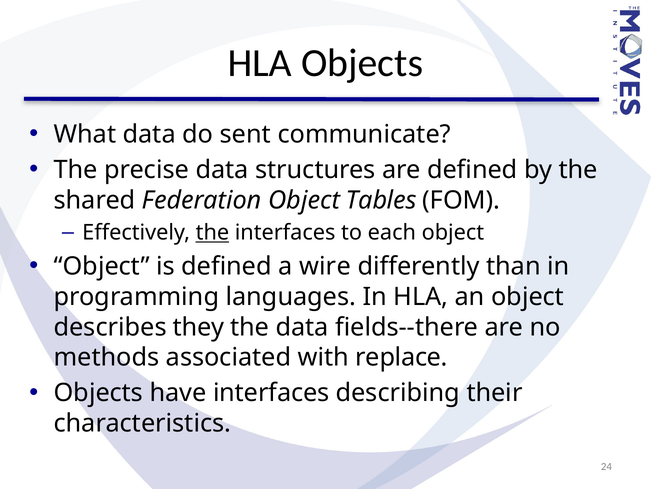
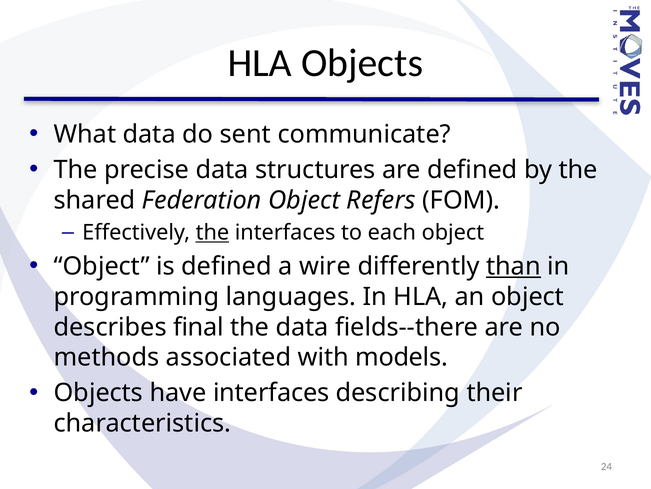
Tables: Tables -> Refers (381, 200)
than underline: none -> present (514, 266)
they: they -> final (198, 327)
replace: replace -> models (402, 357)
